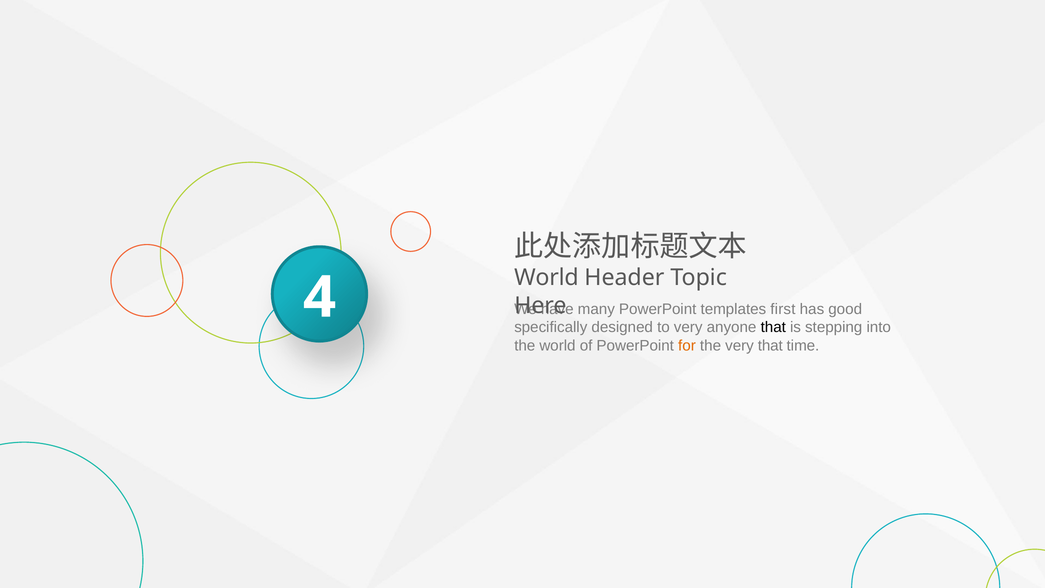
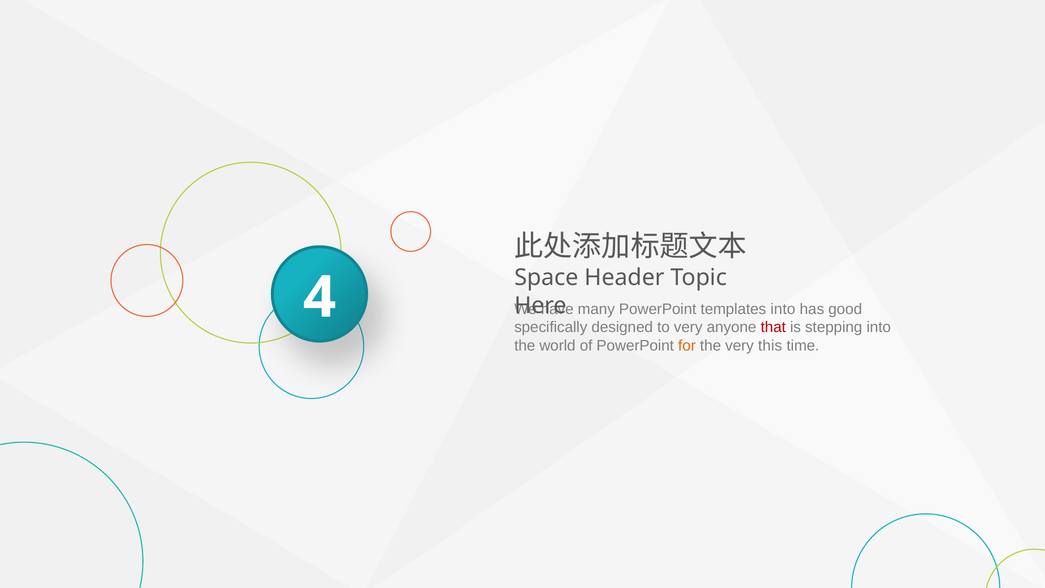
World: World -> Space (546, 278)
templates first: first -> into (783, 309)
that colour: black -> red (773, 327)
very that: that -> this (770, 346)
